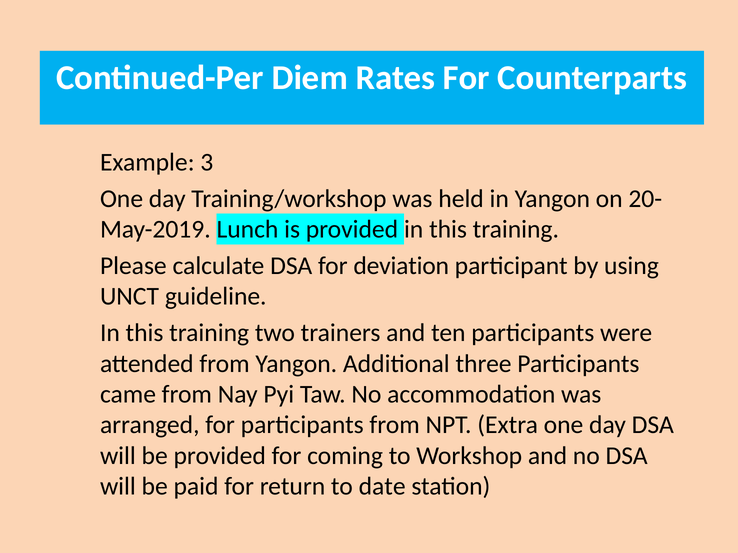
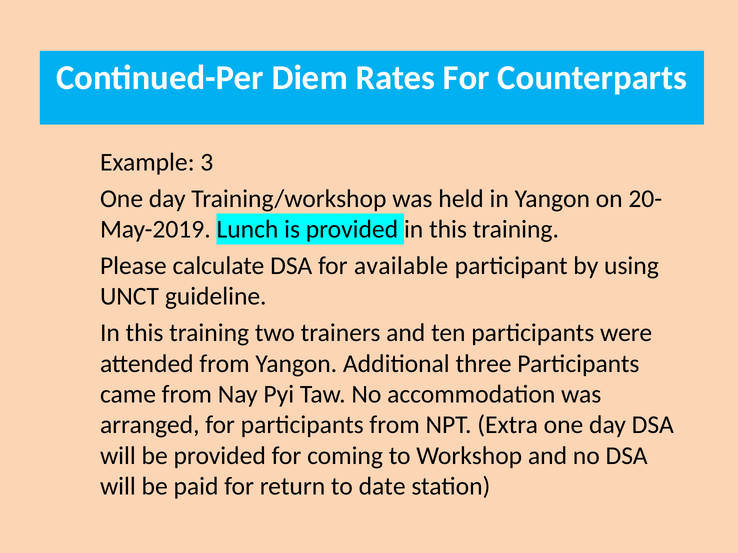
deviation: deviation -> available (401, 266)
